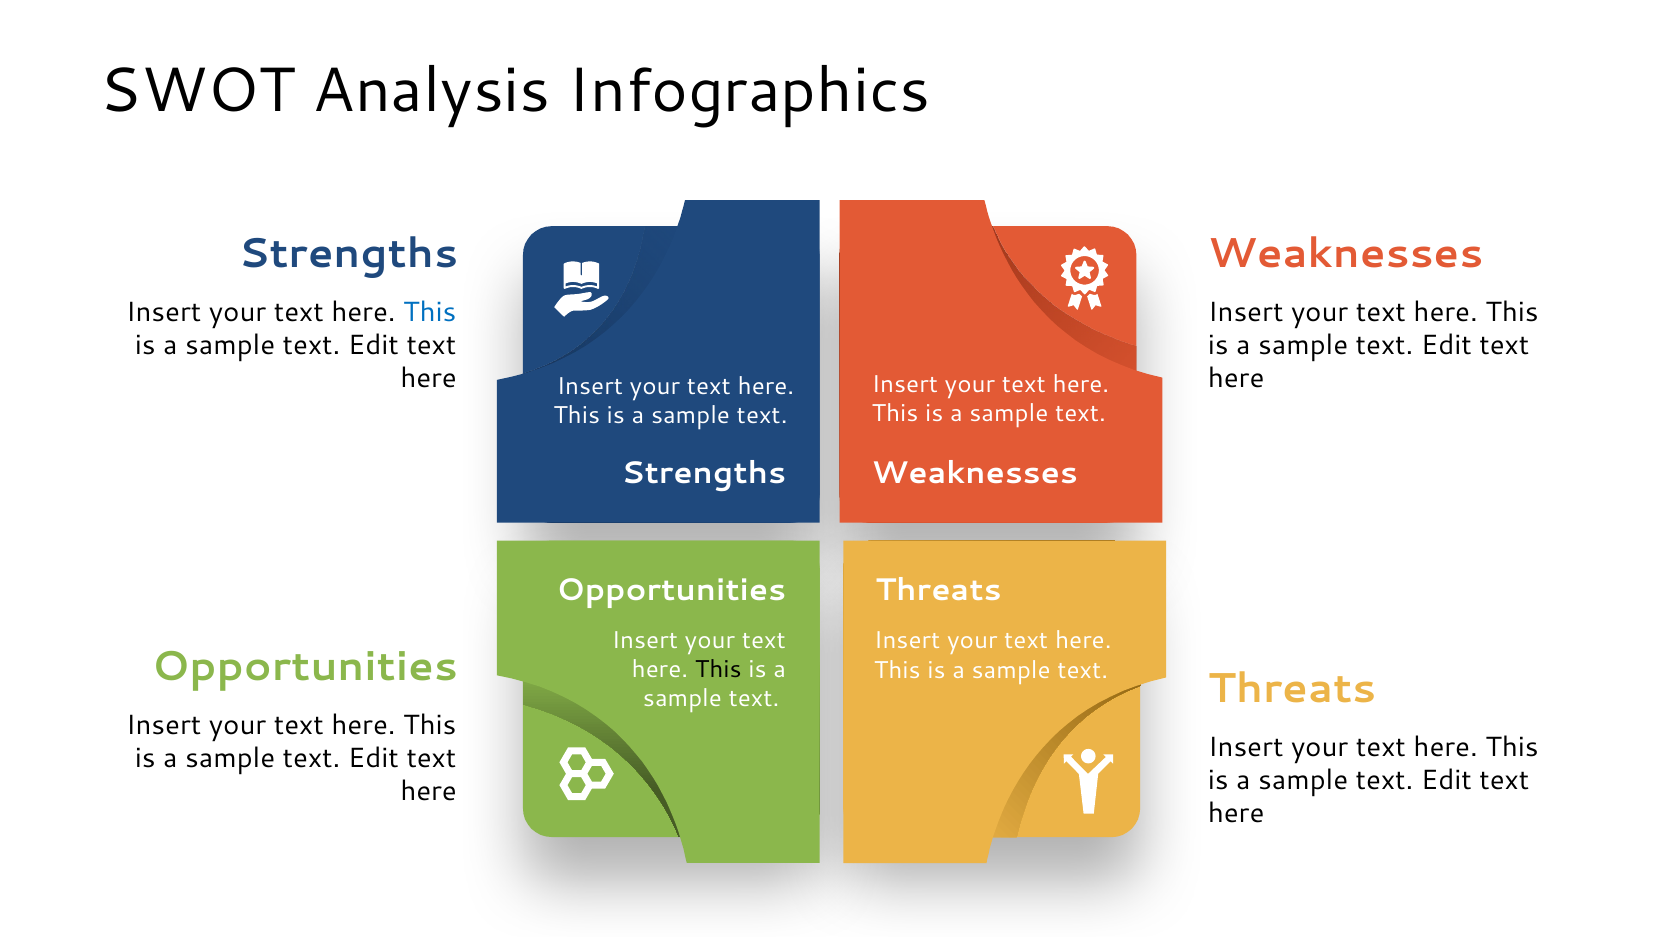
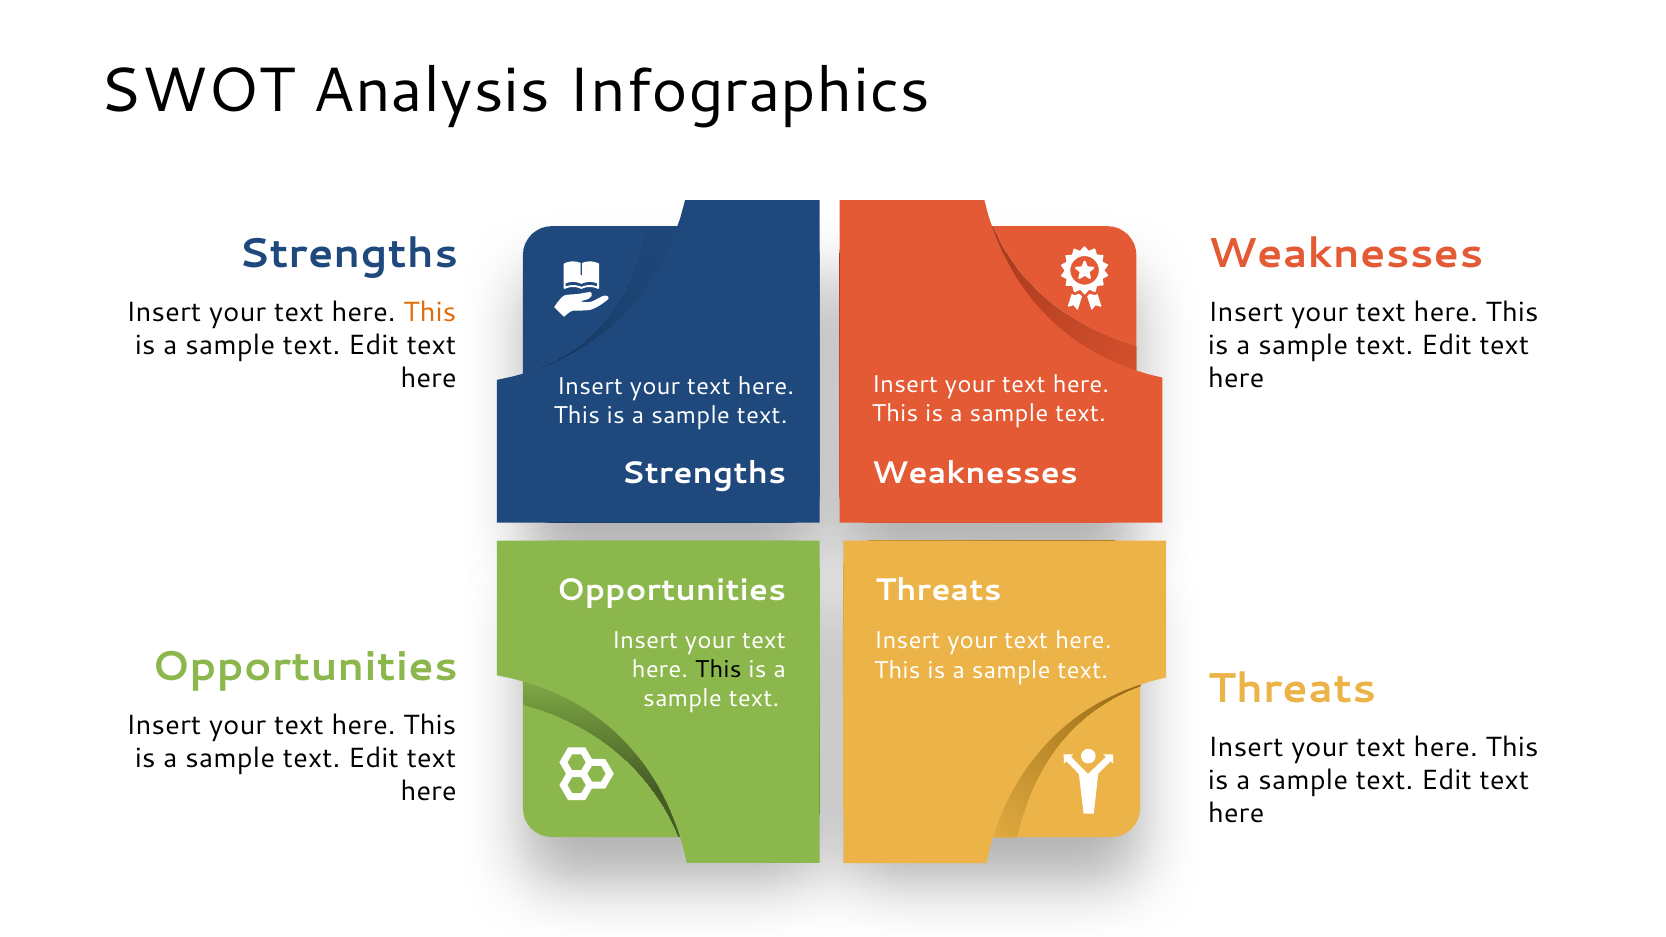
This colour: blue -> orange (430, 312)
